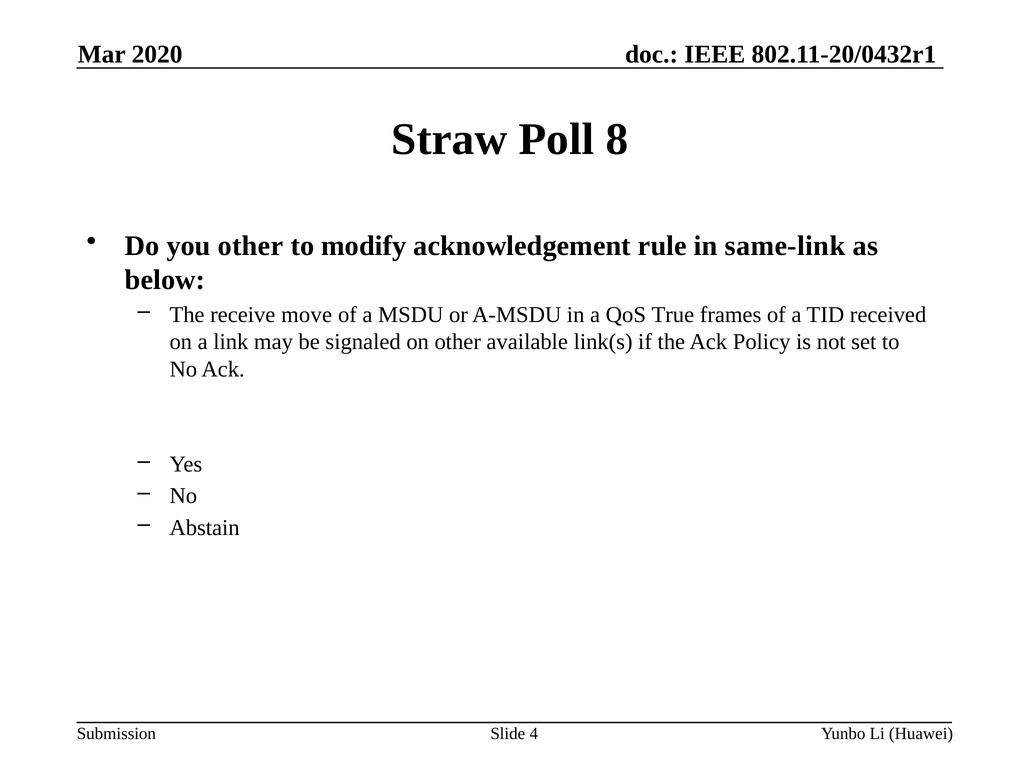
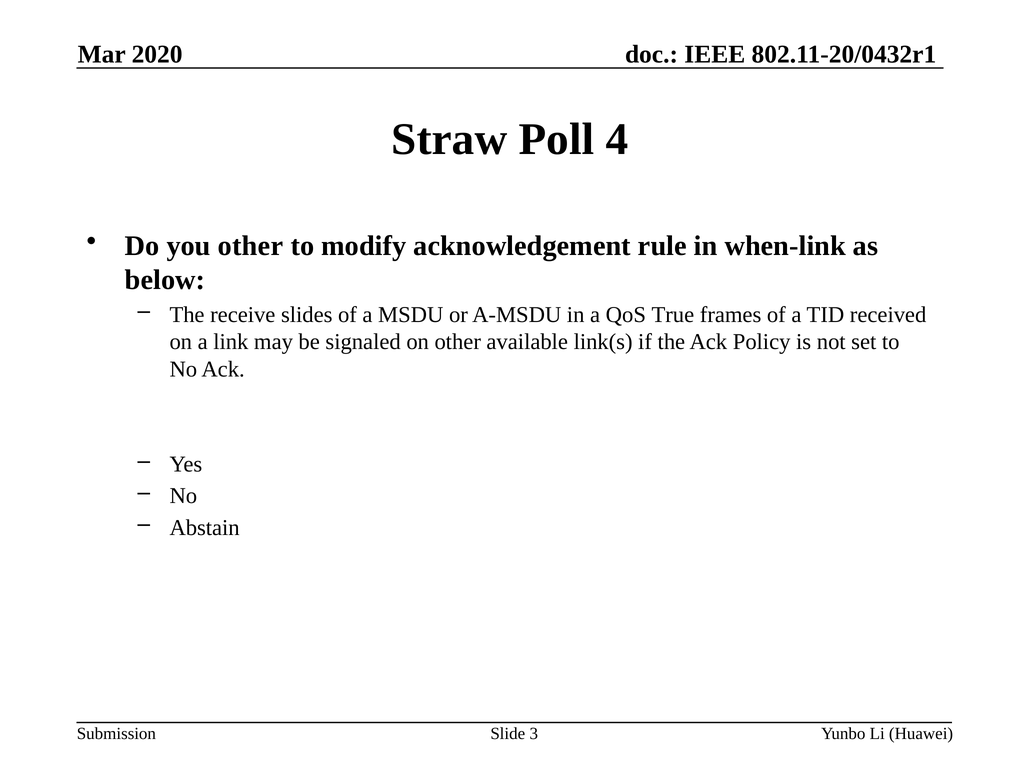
8: 8 -> 4 (617, 139)
same-link: same-link -> when-link (785, 246)
move: move -> slides (307, 315)
4: 4 -> 3 (534, 734)
